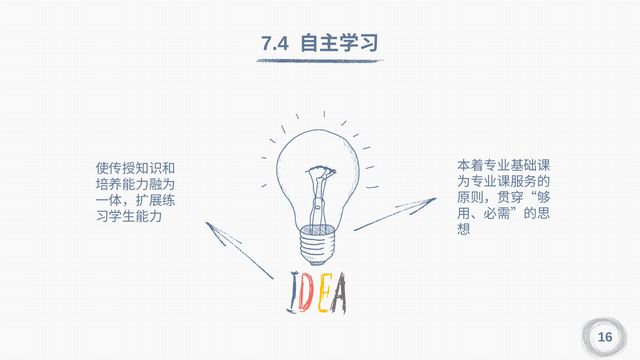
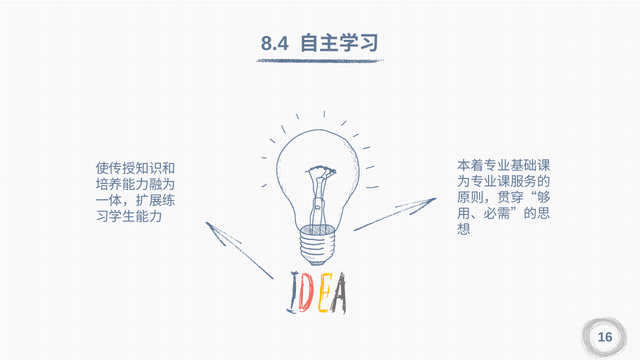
7.4: 7.4 -> 8.4 (275, 44)
